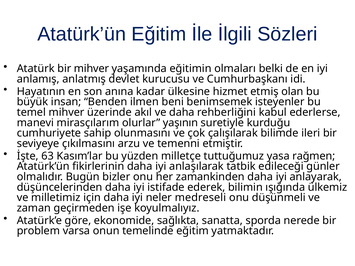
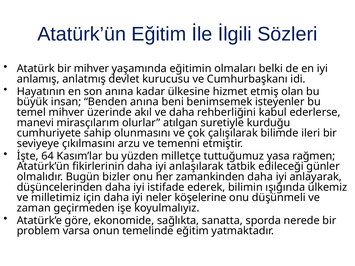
Benden ilmen: ilmen -> anına (144, 102)
yaşının: yaşının -> atılgan (180, 123)
63: 63 -> 64 (48, 156)
medreseli: medreseli -> köşelerine (201, 198)
